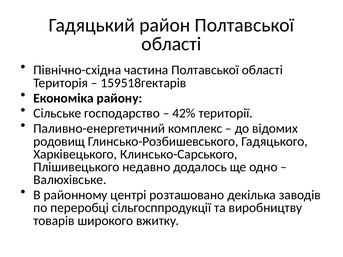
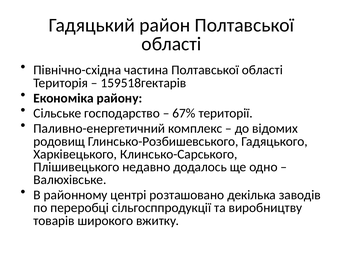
42%: 42% -> 67% (184, 113)
